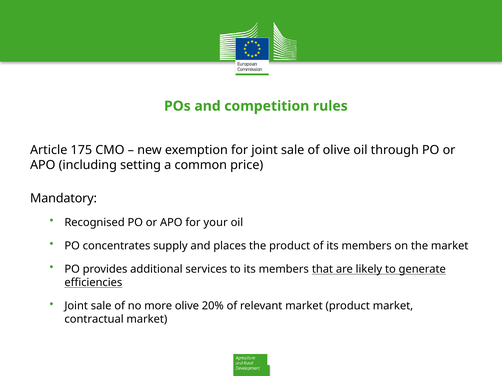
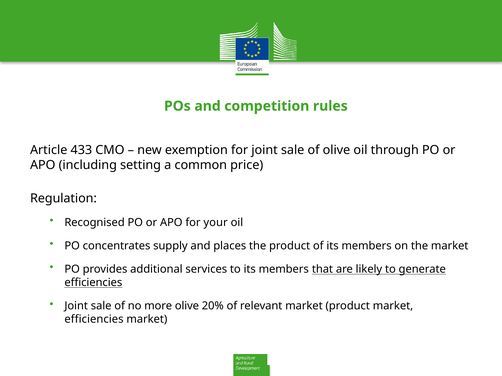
175: 175 -> 433 (81, 150)
Mandatory: Mandatory -> Regulation (63, 199)
contractual: contractual -> efficiencies (94, 320)
